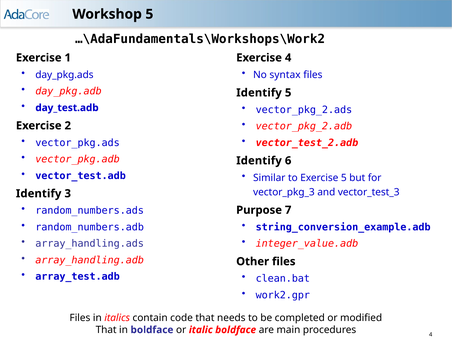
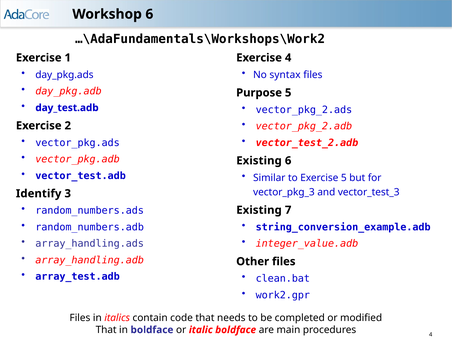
Workshop 5: 5 -> 6 (149, 14)
Identify: Identify -> Purpose (259, 93)
Identify: Identify -> Existing (259, 161)
Purpose: Purpose -> Existing (259, 210)
